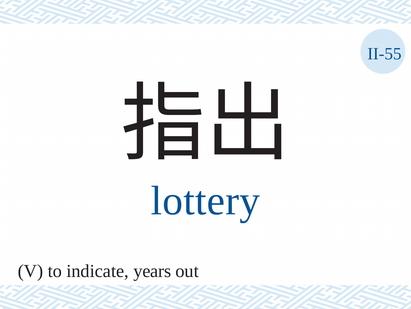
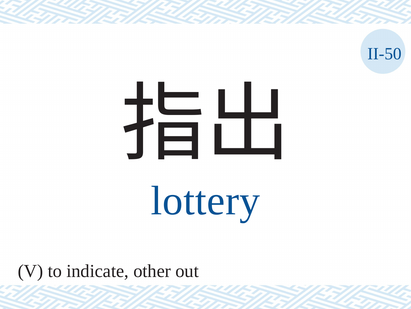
II-55: II-55 -> II-50 (384, 54)
years: years -> other (152, 270)
